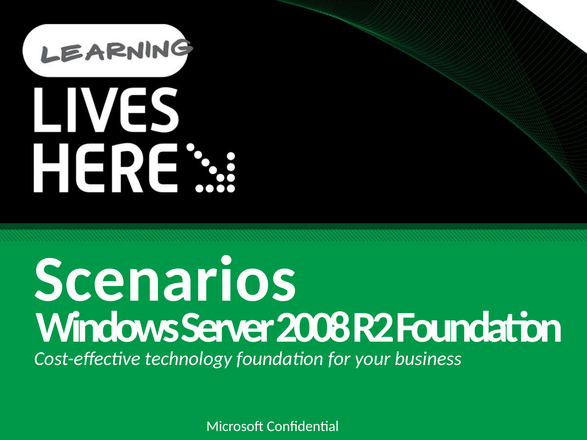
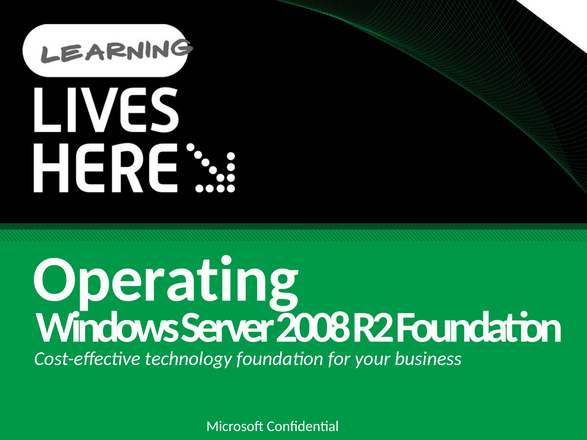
Scenarios: Scenarios -> Operating (166, 280)
